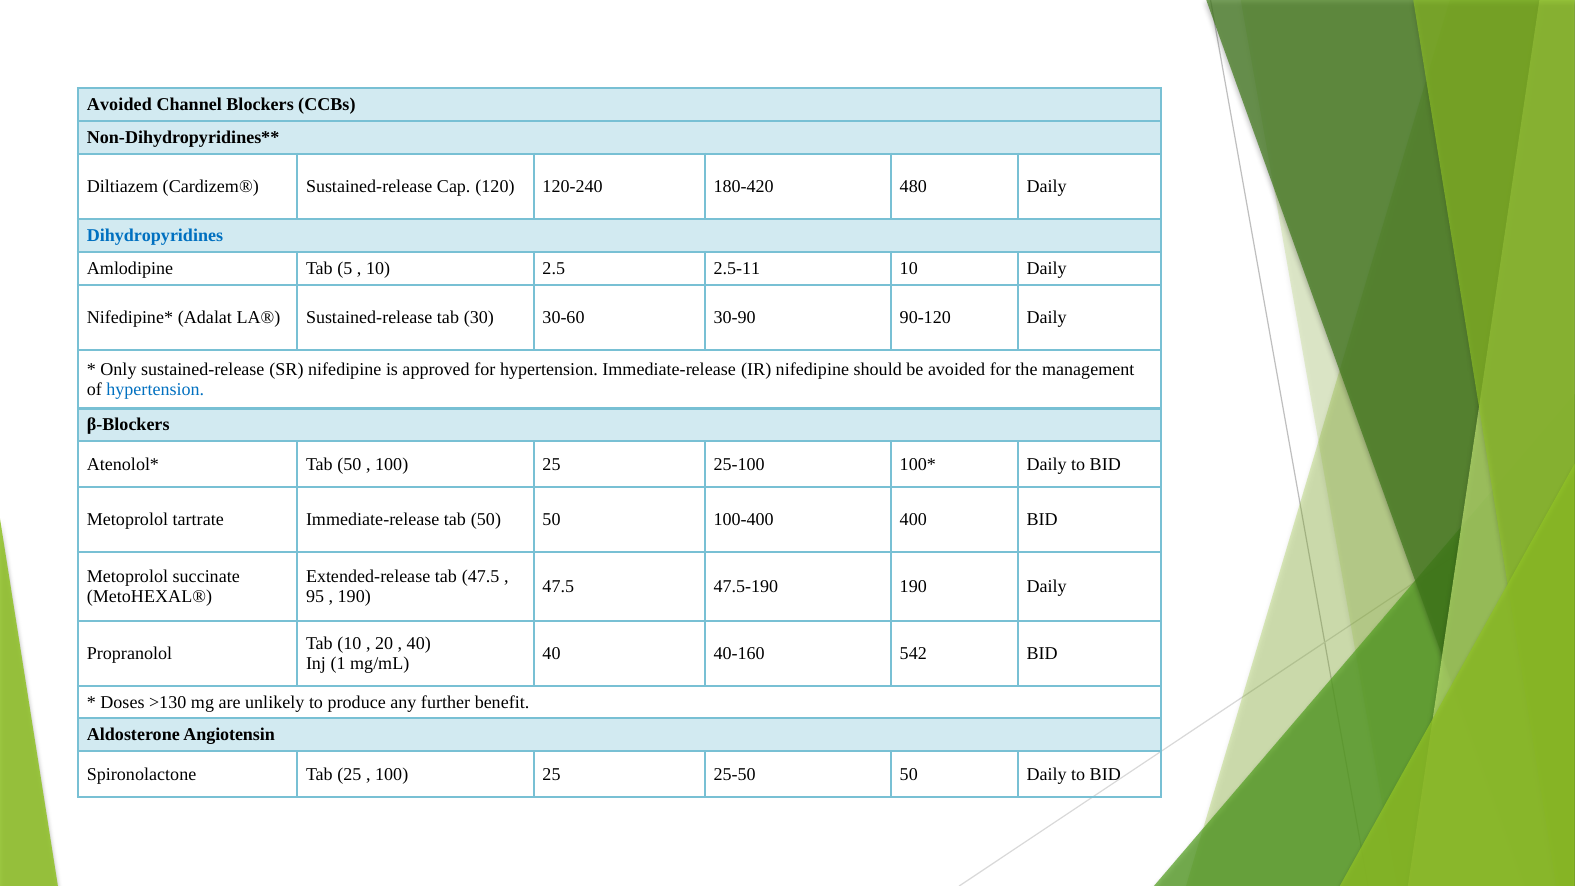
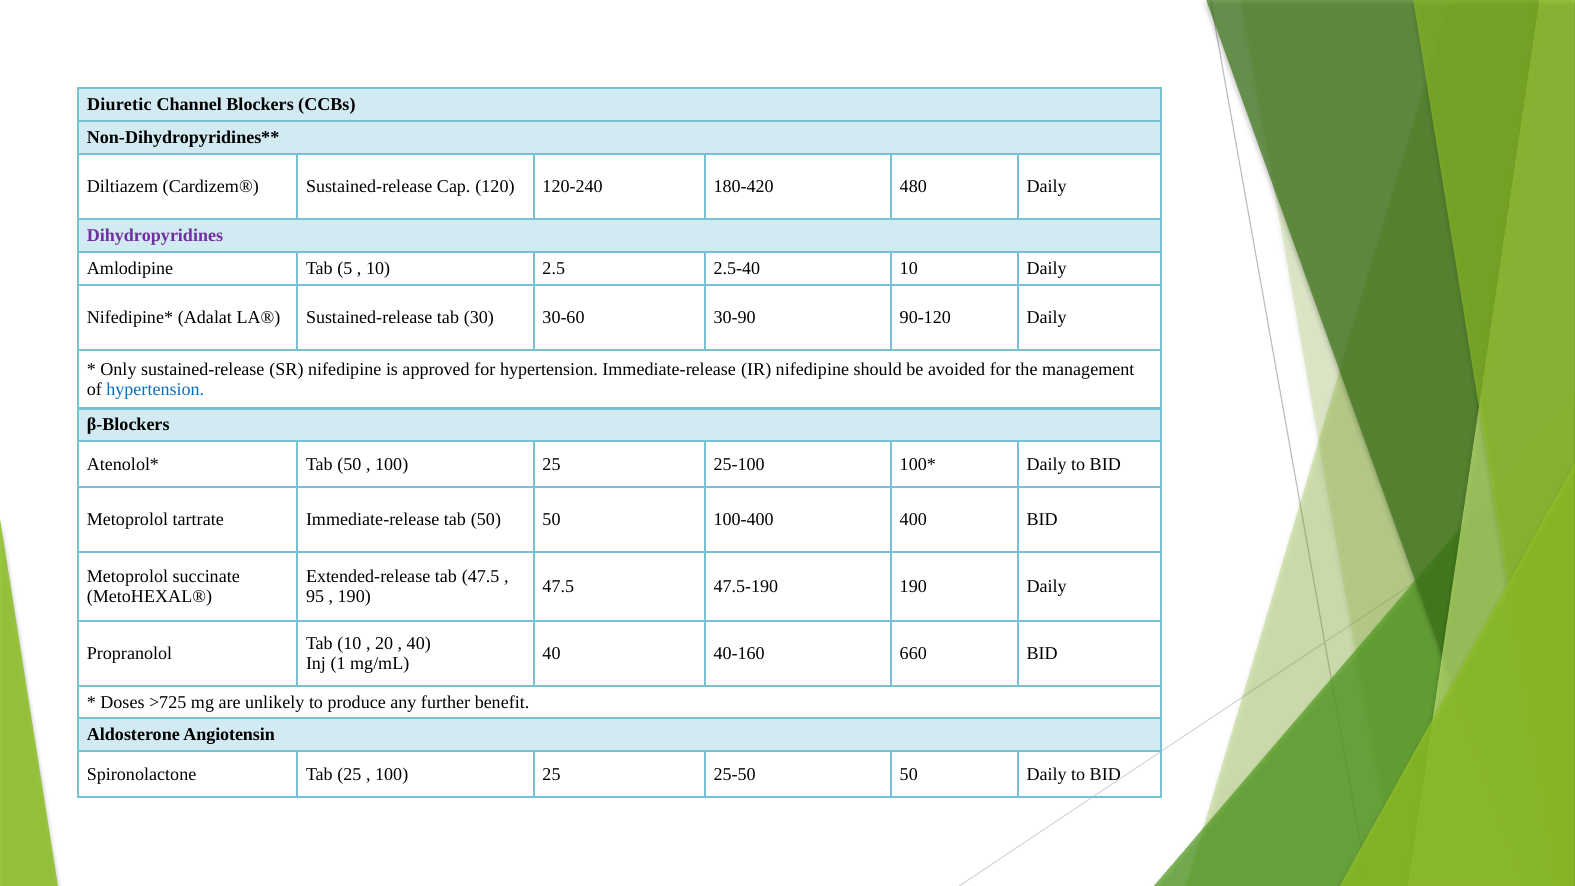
Avoided: Avoided -> Diuretic (119, 105)
Dihydropyridines colour: blue -> purple (155, 236)
2.5-11: 2.5-11 -> 2.5-40 (737, 268)
542: 542 -> 660 (913, 653)
>130: >130 -> >725 (168, 702)
